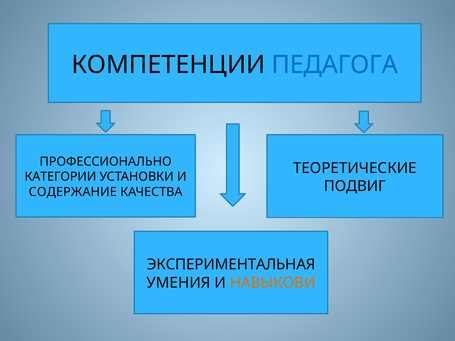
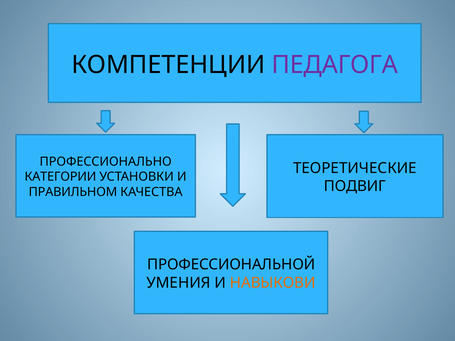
ПЕДАГОГА colour: blue -> purple (335, 65)
СОДЕРЖАНИЕ: СОДЕРЖАНИЕ -> ПРАВИЛЬНОМ (73, 192)
ЭКСПЕРИМЕНТАЛЬНАЯ: ЭКСПЕРИМЕНТАЛЬНАЯ -> ПРОФЕССИОНАЛЬНОЙ (231, 265)
